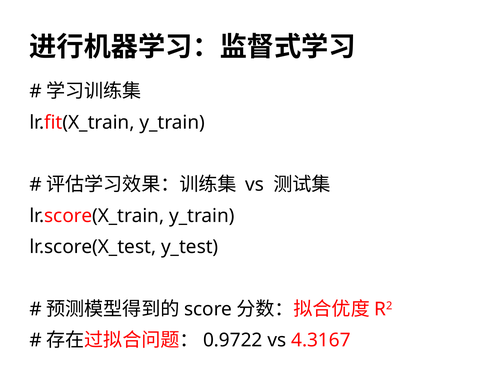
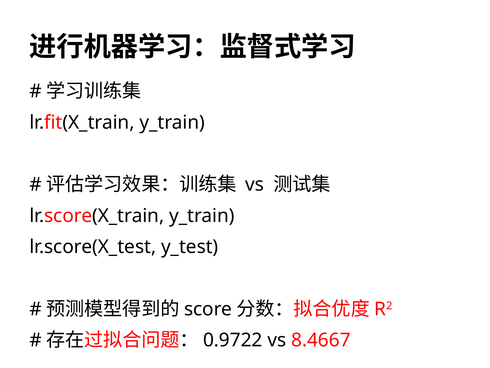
4.3167: 4.3167 -> 8.4667 (321, 340)
